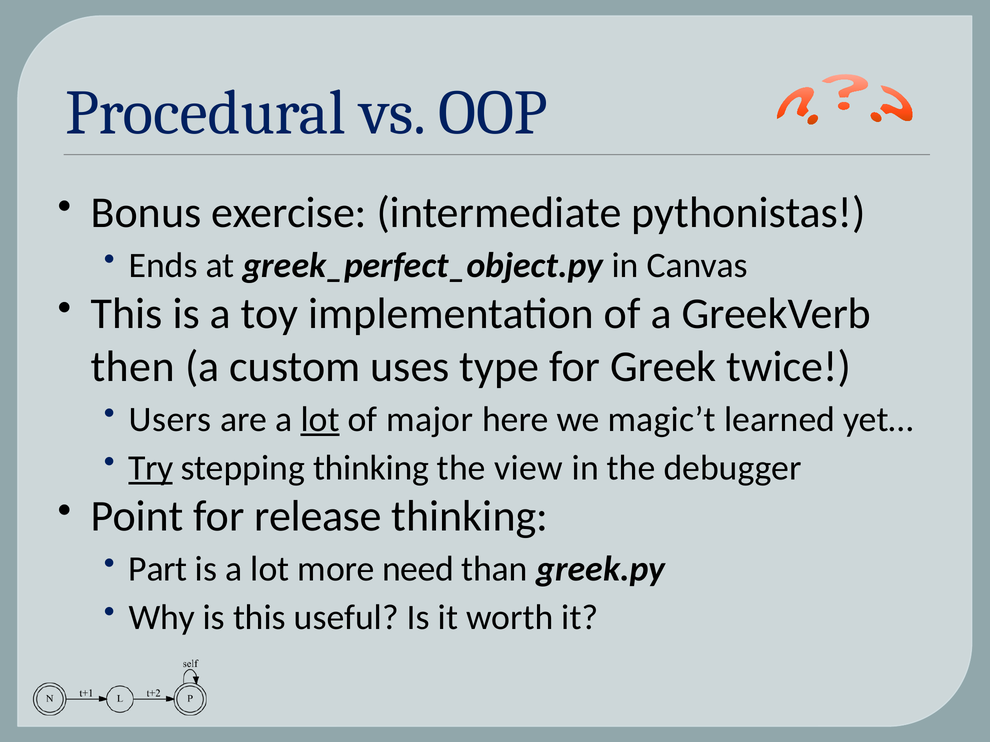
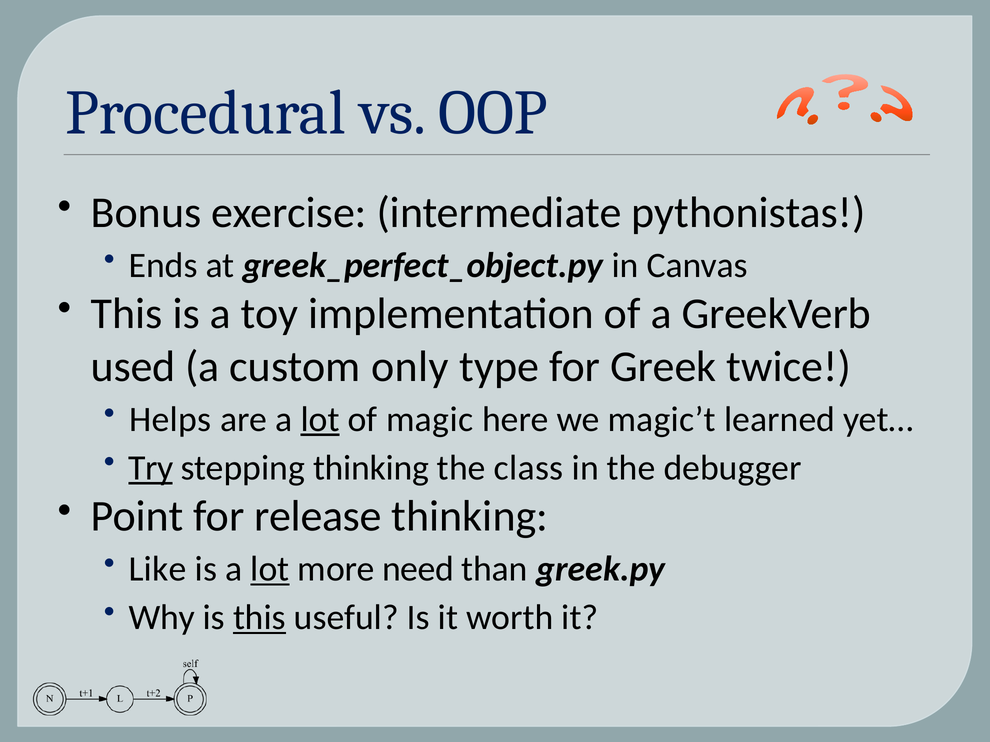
then: then -> used (133, 367)
uses: uses -> only (410, 367)
Users: Users -> Helps (170, 420)
major: major -> magic (430, 420)
view: view -> class (529, 468)
Part: Part -> Like (158, 569)
lot underline: none -> present (270, 569)
this underline: none -> present (259, 618)
